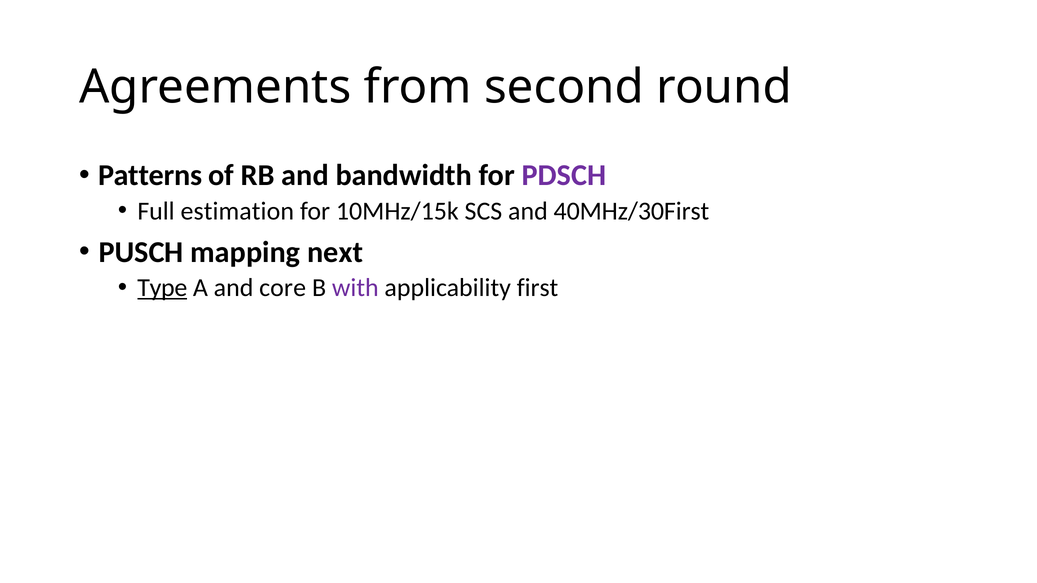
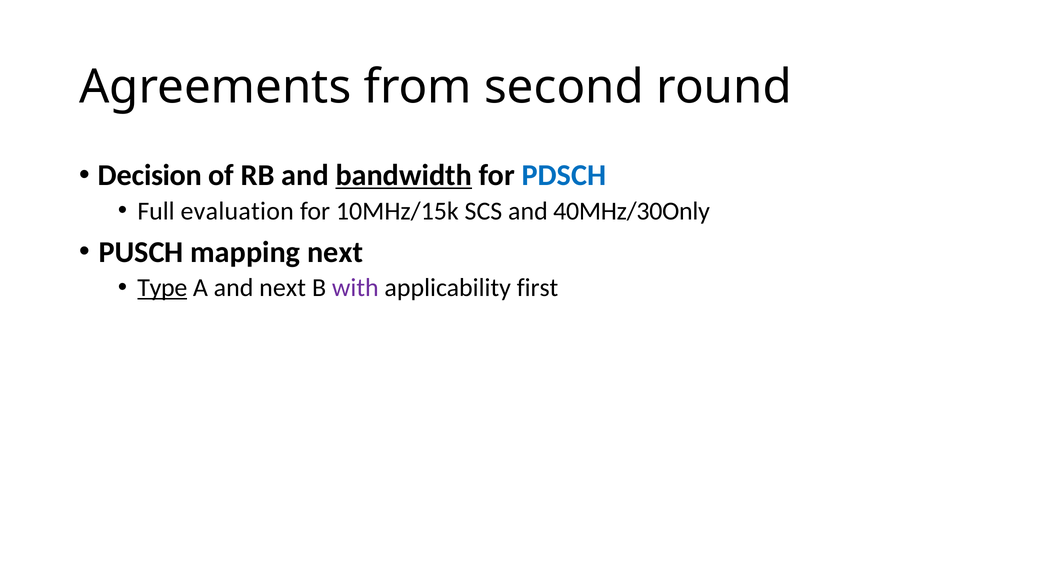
Patterns: Patterns -> Decision (150, 175)
bandwidth underline: none -> present (404, 175)
PDSCH colour: purple -> blue (564, 175)
estimation: estimation -> evaluation (237, 211)
40MHz/30First: 40MHz/30First -> 40MHz/30Only (632, 211)
and core: core -> next (283, 288)
